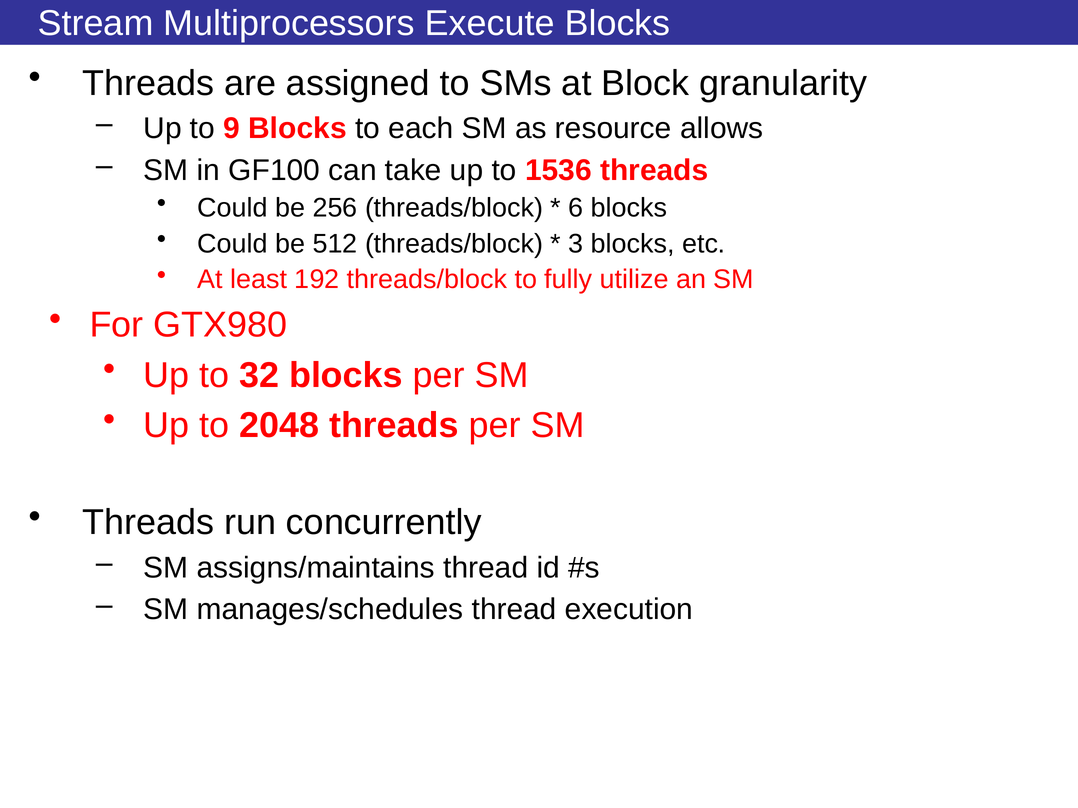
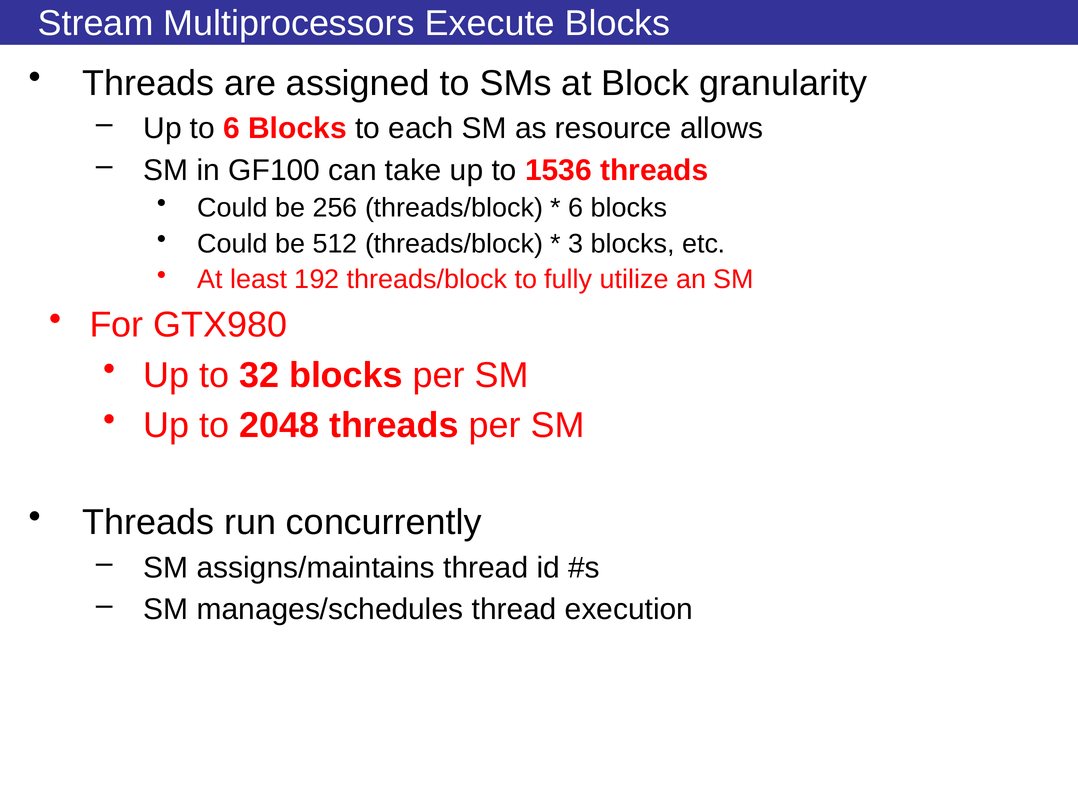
to 9: 9 -> 6 (232, 128)
